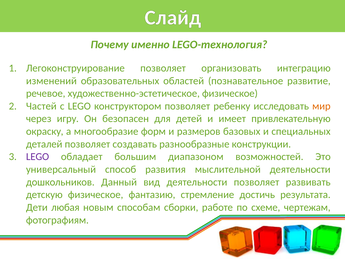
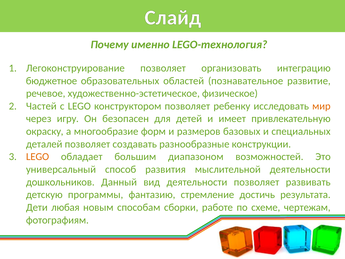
изменений: изменений -> бюджетное (51, 81)
LEGO colour: purple -> orange (38, 157)
детскую физическое: физическое -> программы (96, 195)
